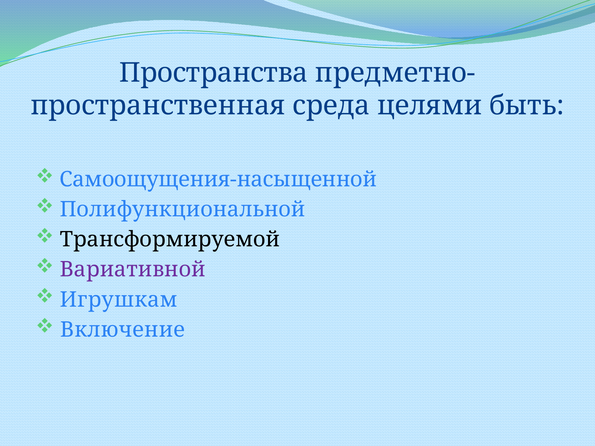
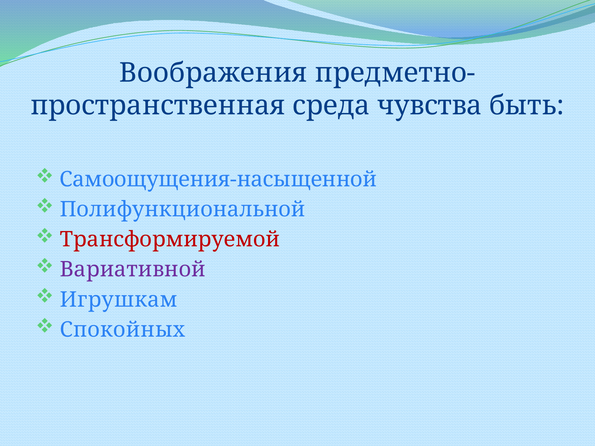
Пространства: Пространства -> Воображения (213, 73)
целями: целями -> чувства (430, 106)
Трансформируемой colour: black -> red (170, 240)
Включение: Включение -> Спокойных (123, 330)
